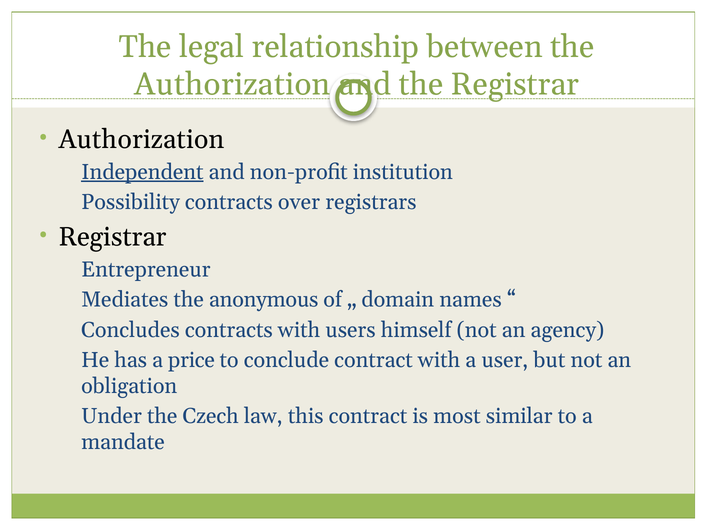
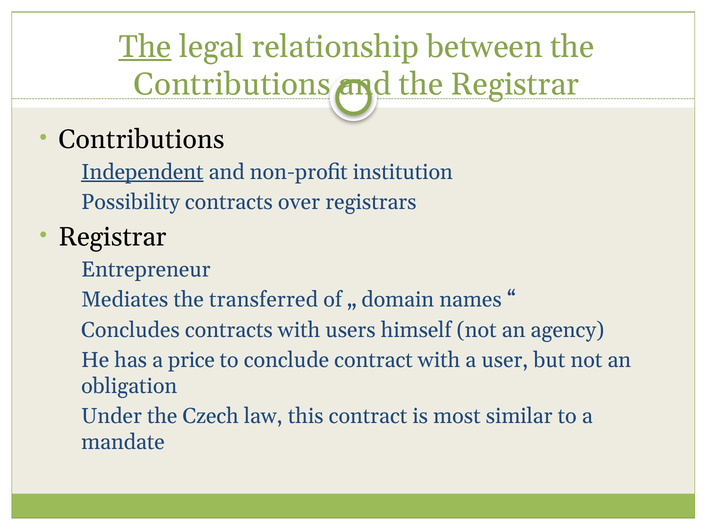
The underline: none -> present (145, 47)
Authorization: Authorization -> Contributions (232, 84)
Authorization: Authorization -> Contributions (142, 139)
anonymous: anonymous -> transferred (264, 300)
